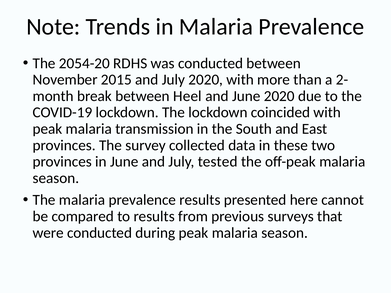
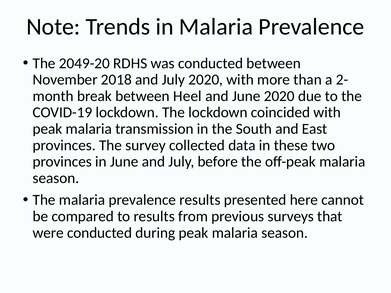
2054-20: 2054-20 -> 2049-20 (84, 63)
2015: 2015 -> 2018 (116, 80)
tested: tested -> before (218, 162)
